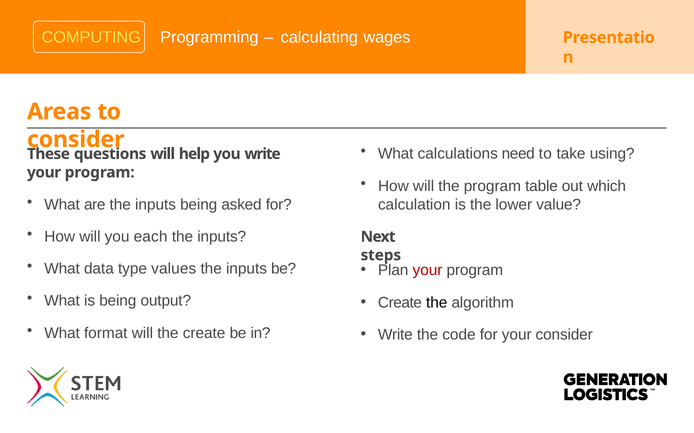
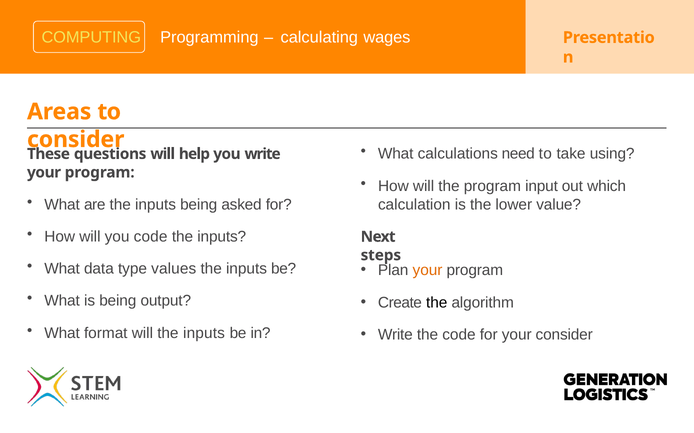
table: table -> input (542, 186)
you each: each -> code (151, 237)
your colour: red -> orange (428, 270)
will the create: create -> inputs (204, 333)
